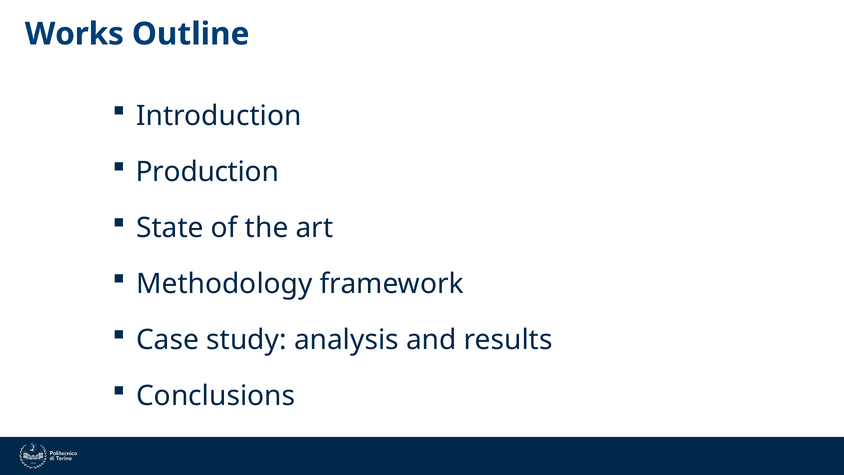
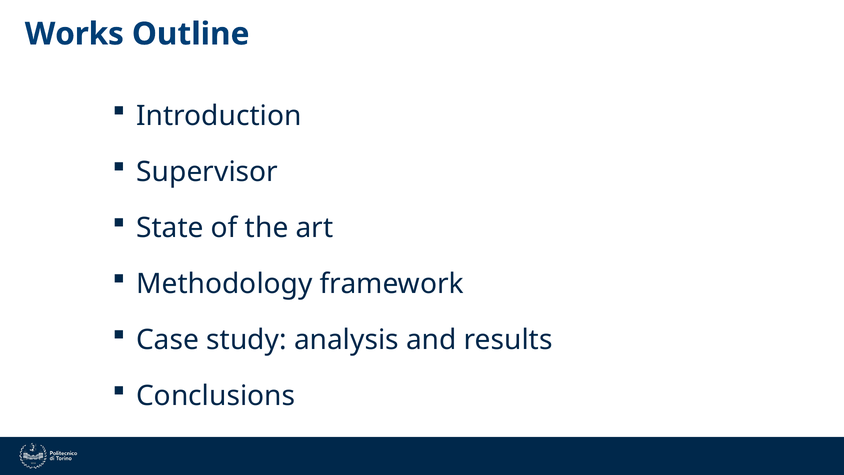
Production: Production -> Supervisor (207, 172)
